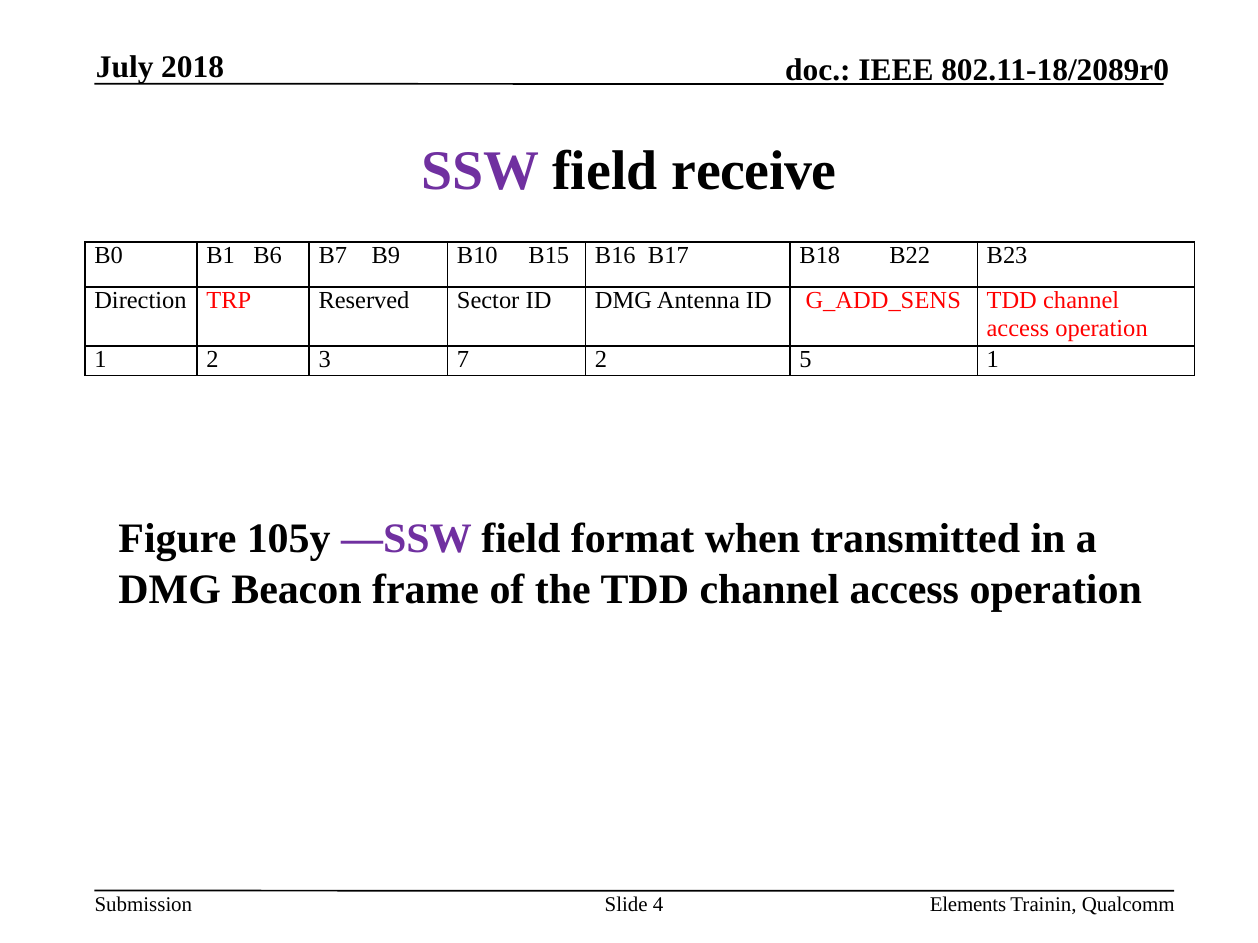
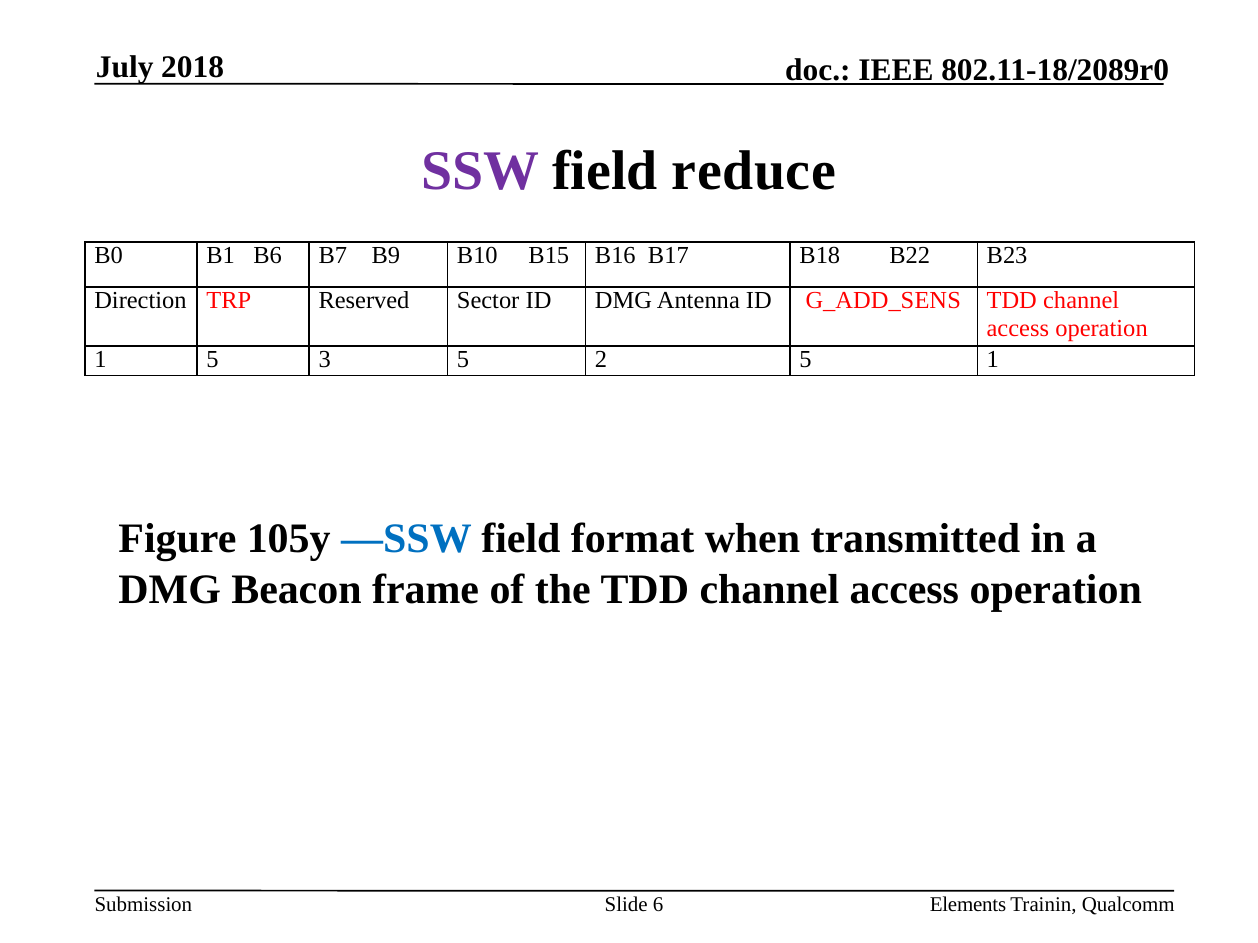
receive: receive -> reduce (754, 171)
1 2: 2 -> 5 (213, 360)
3 7: 7 -> 5 (463, 360)
—SSW colour: purple -> blue (406, 539)
4: 4 -> 6 (658, 905)
